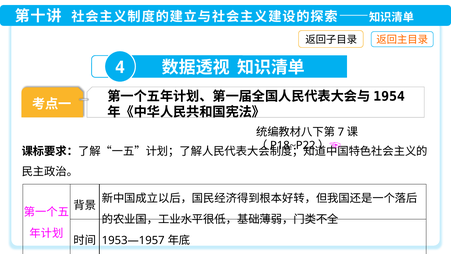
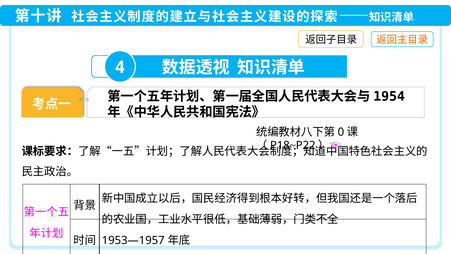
7: 7 -> 0 (341, 132)
